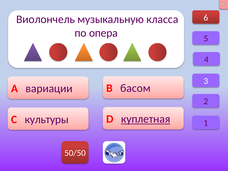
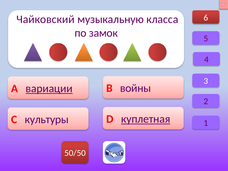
Виолончель: Виолончель -> Чайковский (46, 19)
опера: опера -> замок (103, 33)
басом: басом -> войны (136, 88)
вариации underline: none -> present (49, 89)
